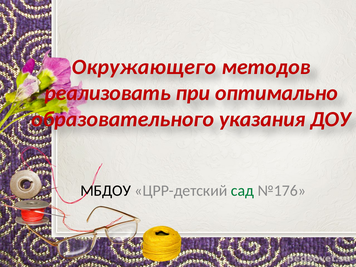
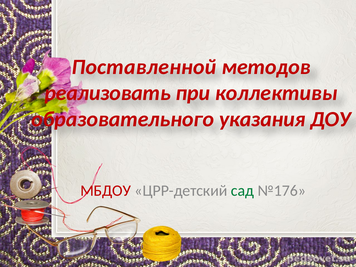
Окружающего: Окружающего -> Поставленной (144, 67)
оптимально: оптимально -> коллективы (276, 93)
МБДОУ colour: black -> red (106, 191)
